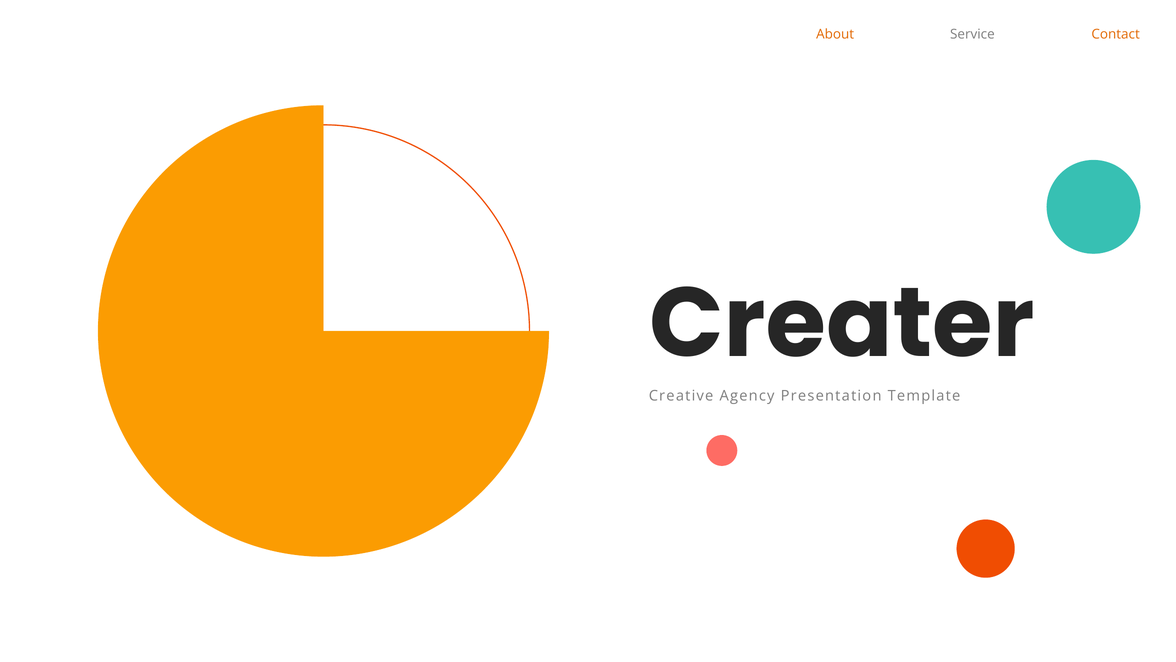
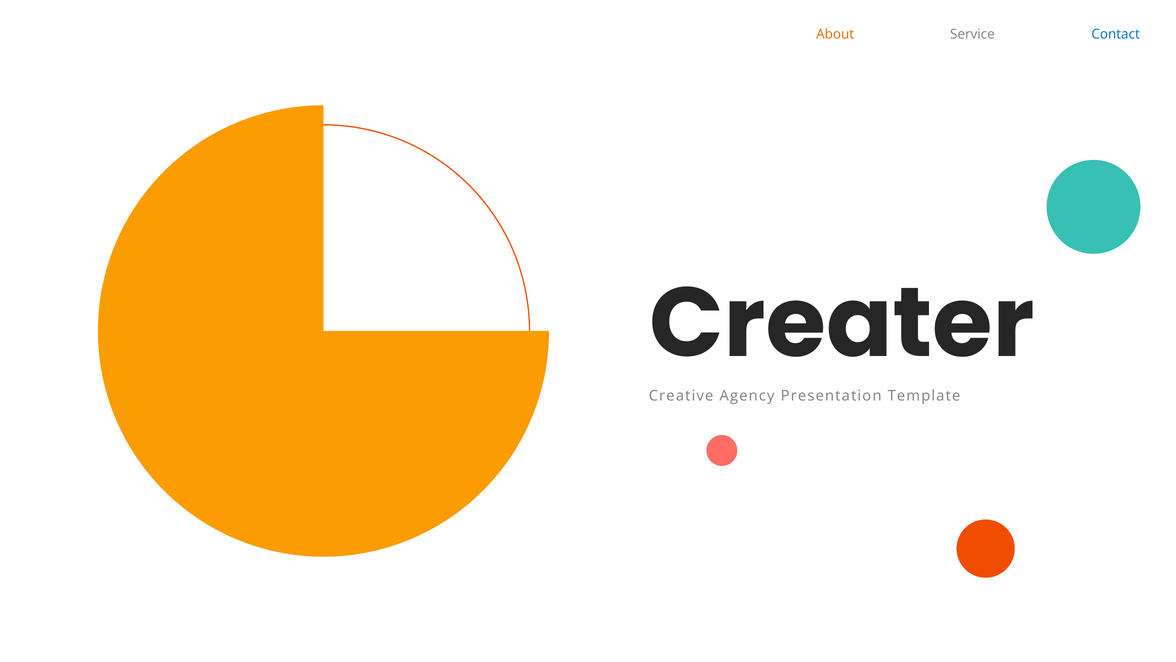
Contact colour: orange -> blue (1116, 34)
